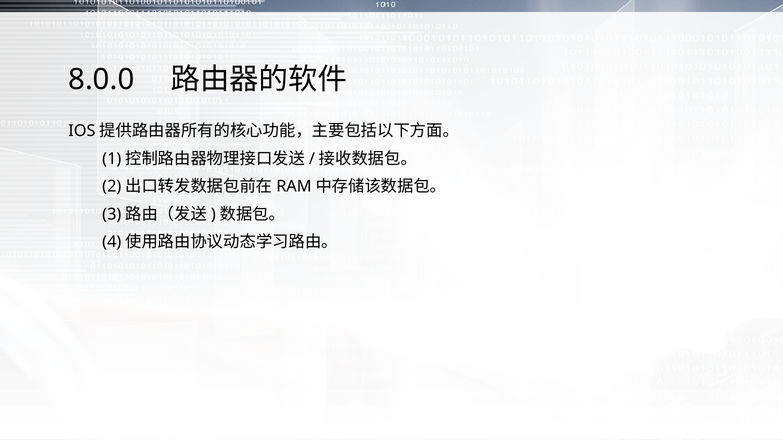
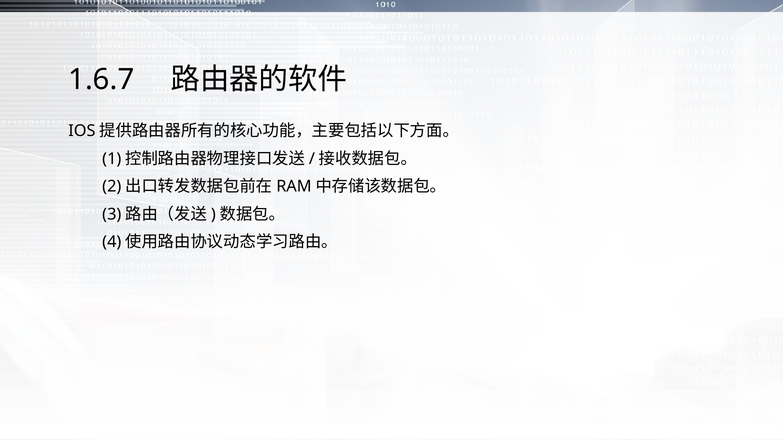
8.0.0: 8.0.0 -> 1.6.7 (101, 80)
